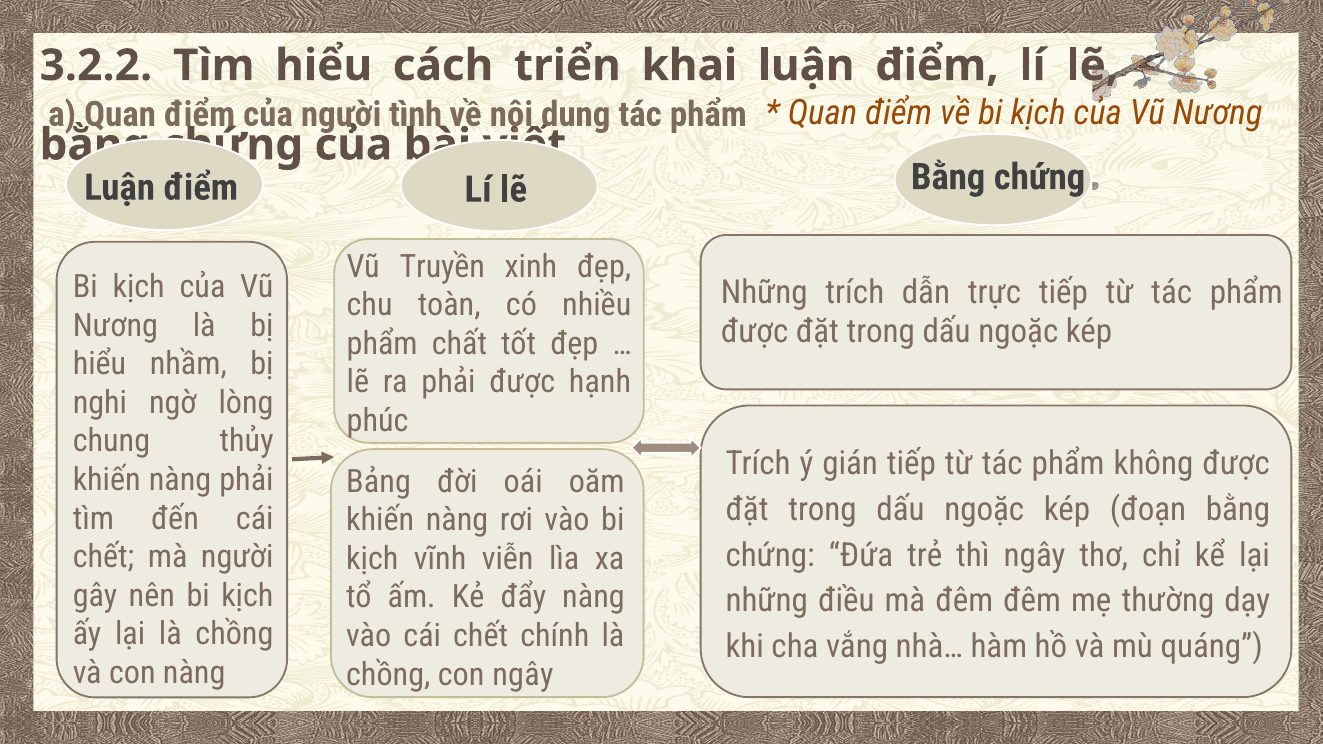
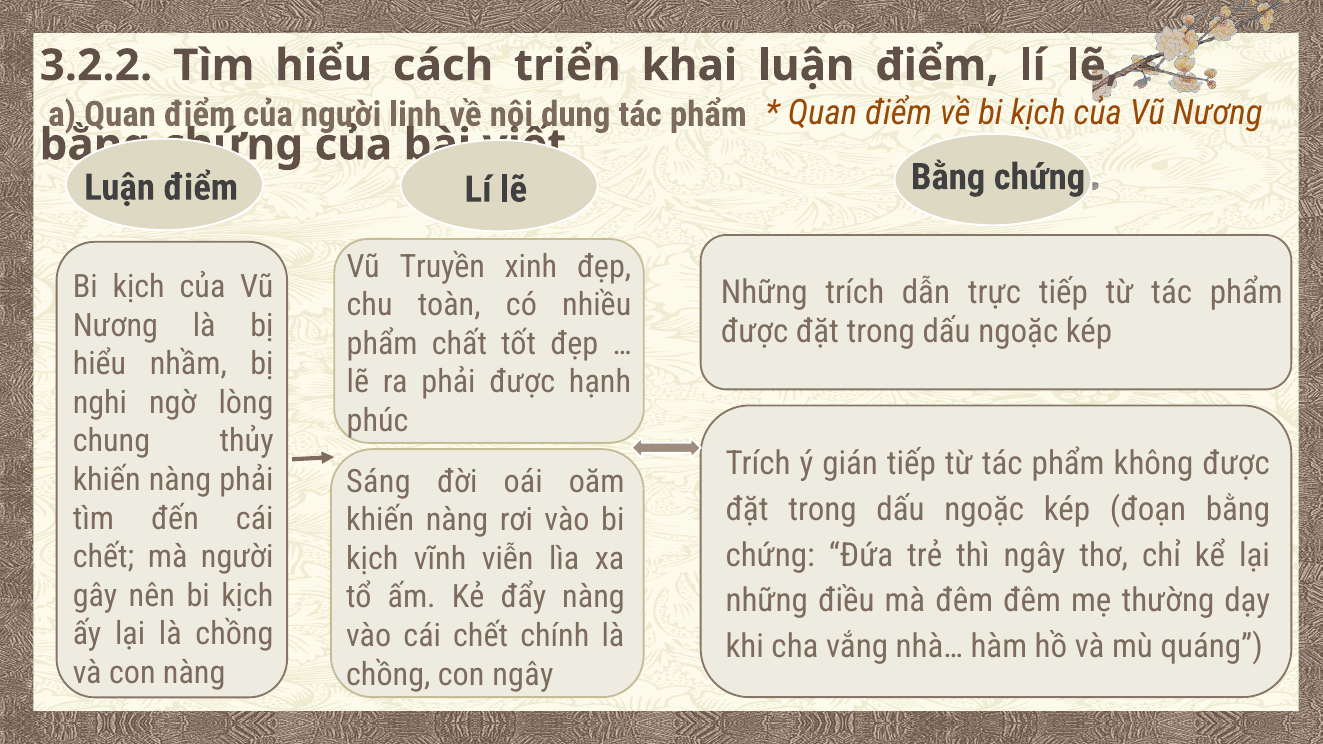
tình: tình -> linh (415, 114)
Bảng: Bảng -> Sáng (378, 482)
